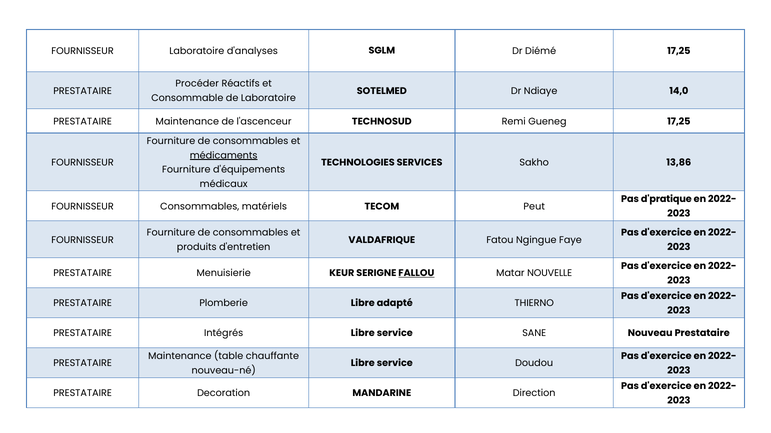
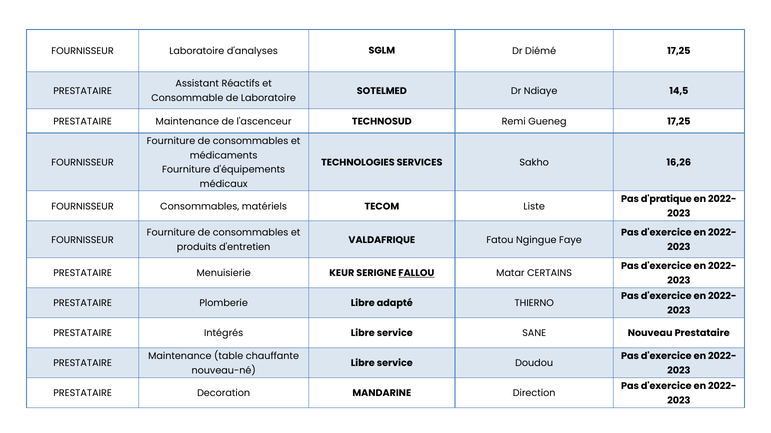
Procéder: Procéder -> Assistant (197, 84)
14,0: 14,0 -> 14,5 (679, 91)
médicaments underline: present -> none (224, 156)
13,86: 13,86 -> 16,26 (679, 163)
Peut: Peut -> Liste (534, 207)
NOUVELLE: NOUVELLE -> CERTAINS (550, 274)
